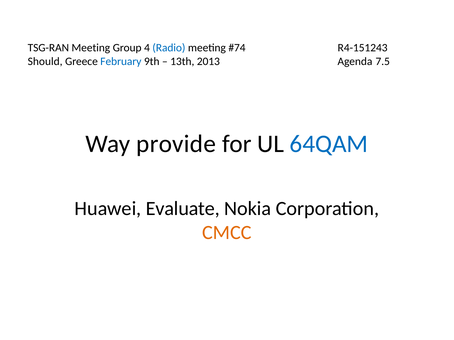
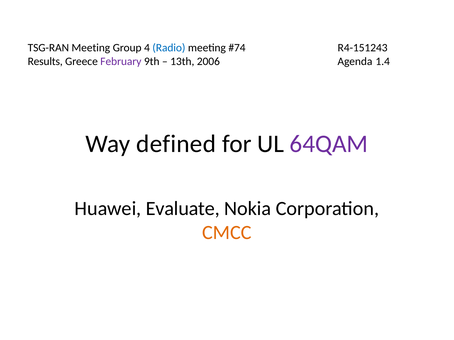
Should: Should -> Results (45, 61)
February colour: blue -> purple (121, 61)
2013: 2013 -> 2006 (208, 61)
7.5: 7.5 -> 1.4 (383, 61)
provide: provide -> defined (176, 144)
64QAM colour: blue -> purple (329, 144)
